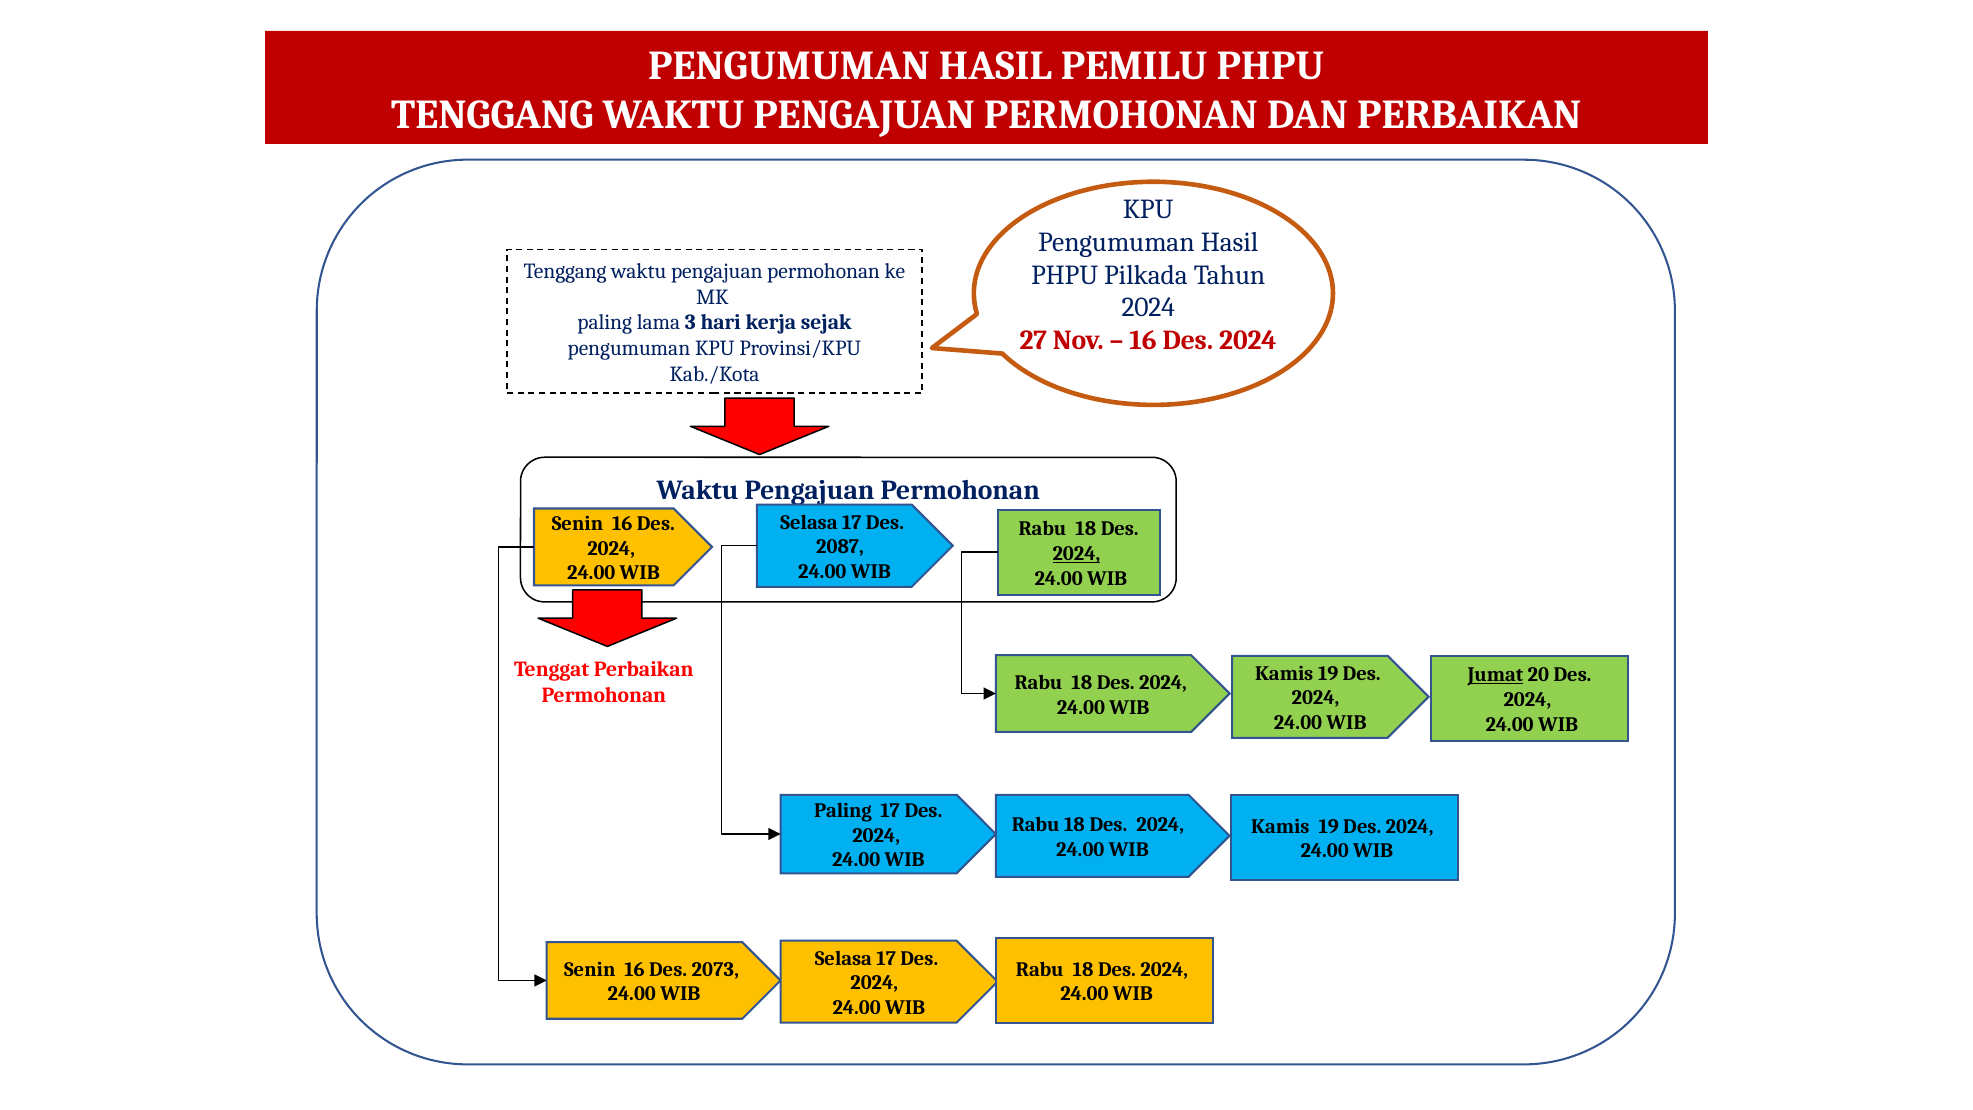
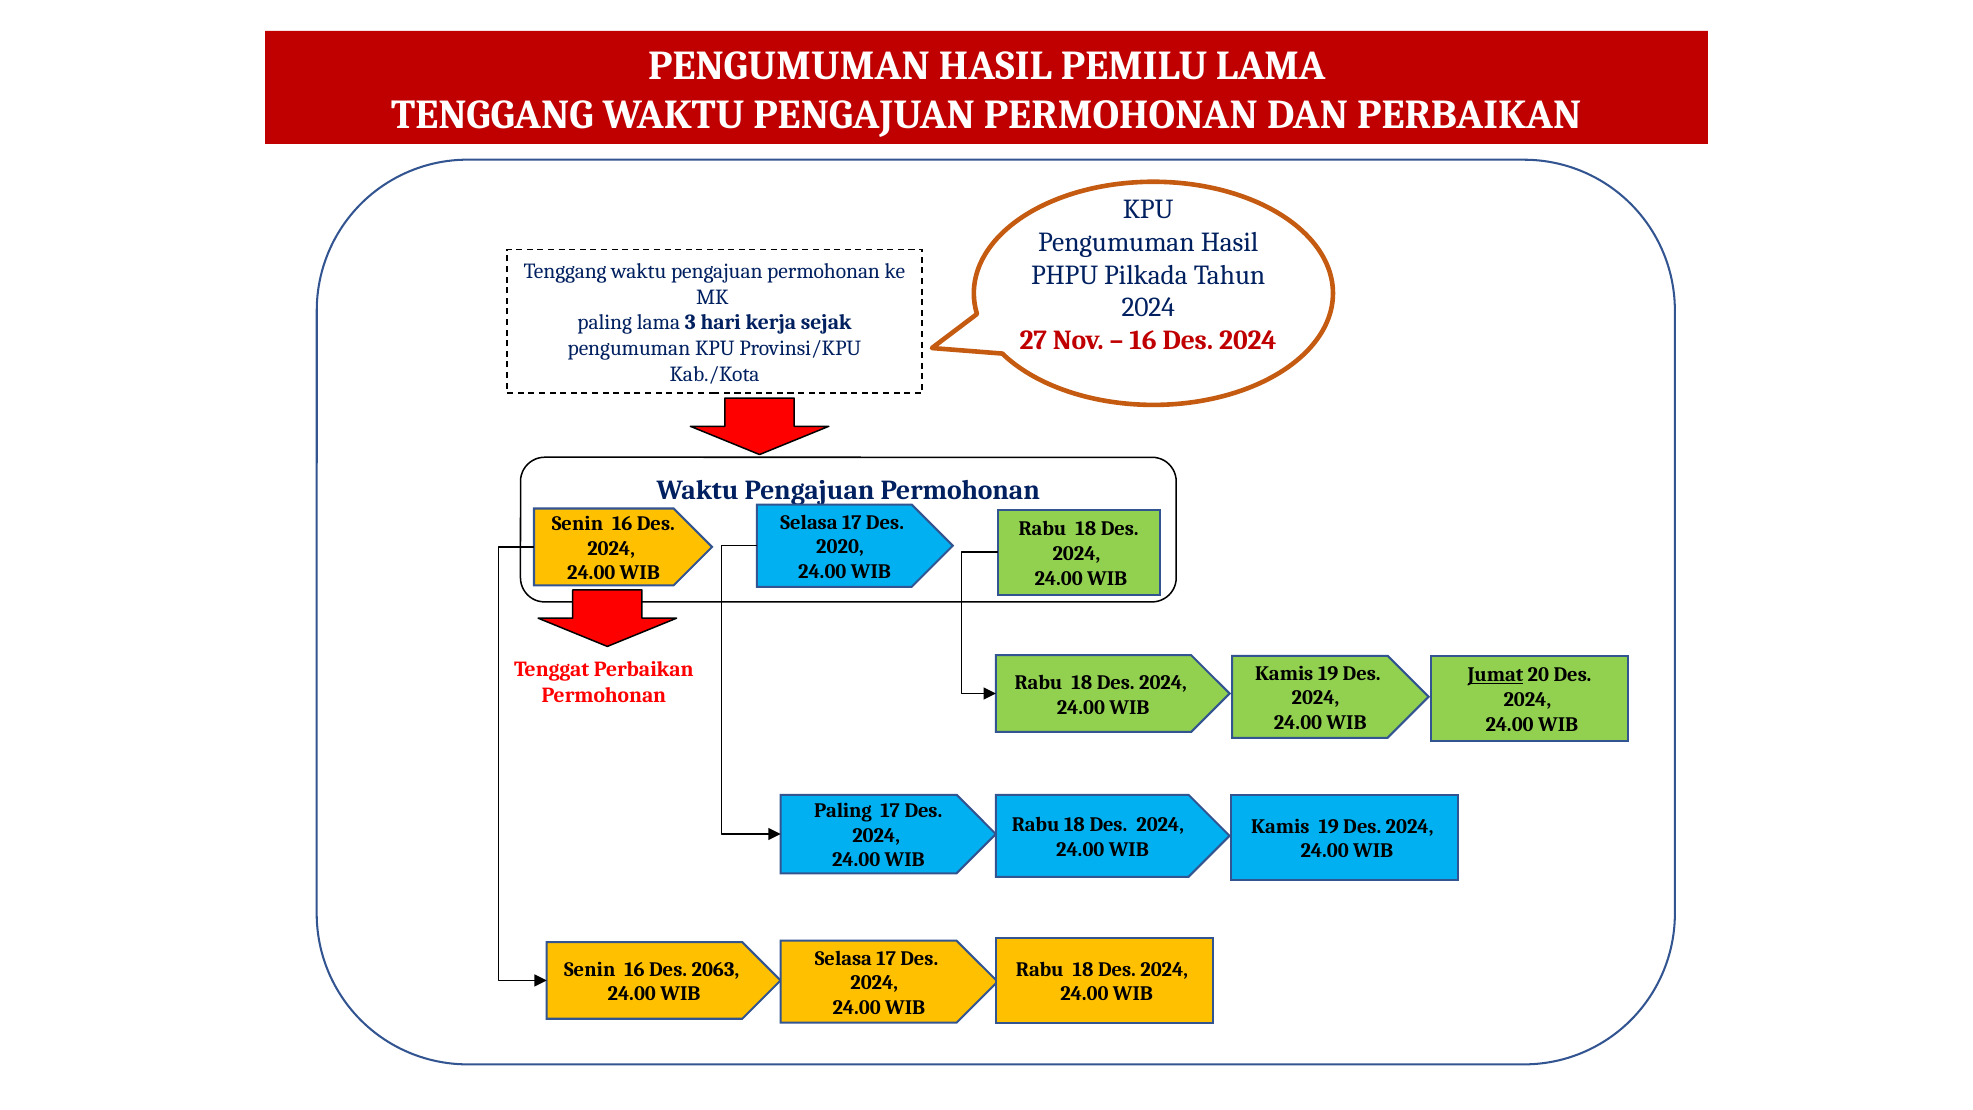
PEMILU PHPU: PHPU -> LAMA (1271, 66)
2087: 2087 -> 2020 (840, 547)
2024 underline: present -> none (1076, 553)
2073: 2073 -> 2063 (715, 969)
